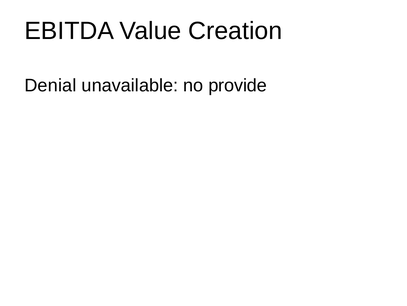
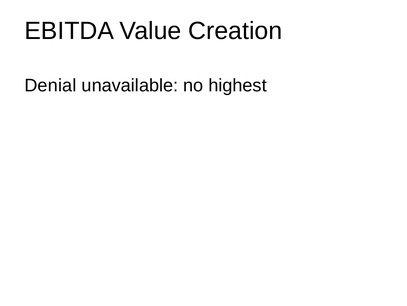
provide: provide -> highest (238, 85)
